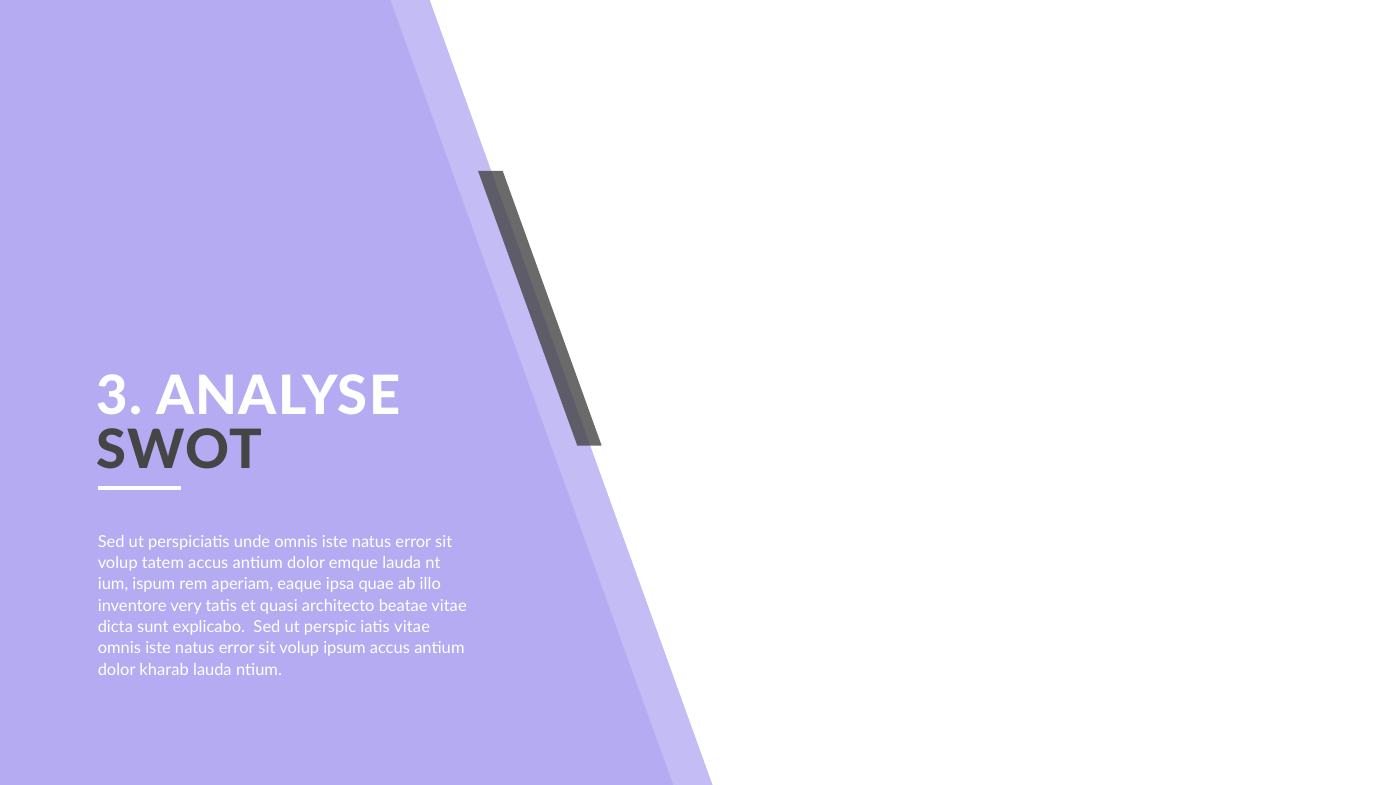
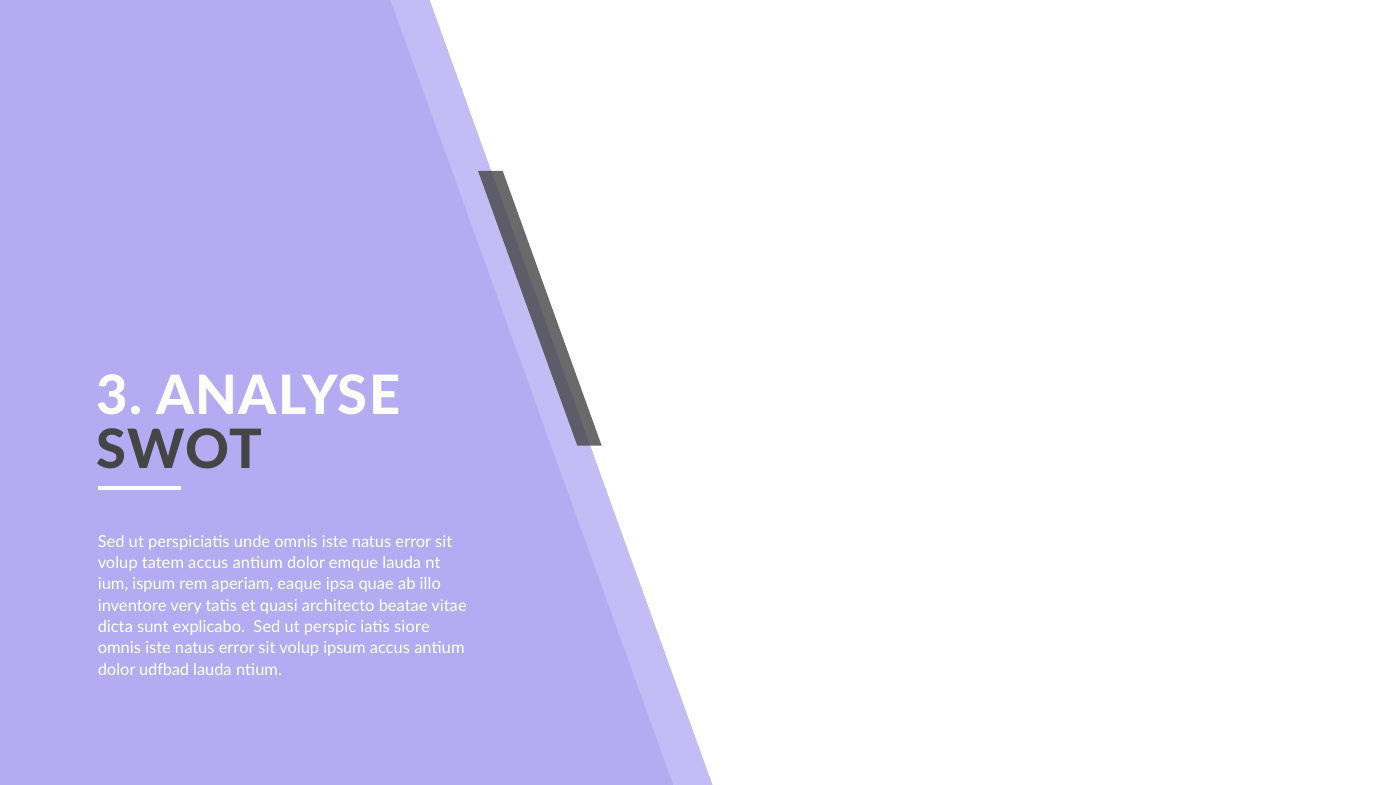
iatis vitae: vitae -> siore (412, 627)
kharab: kharab -> udfbad (164, 669)
